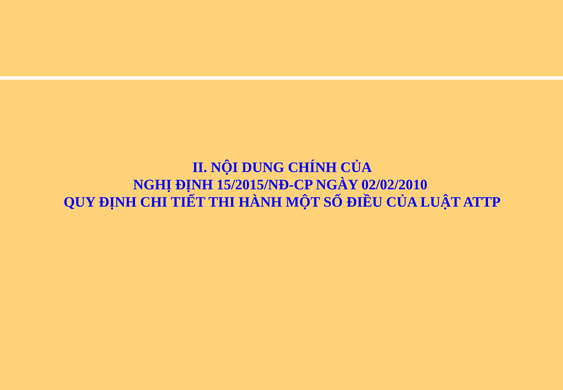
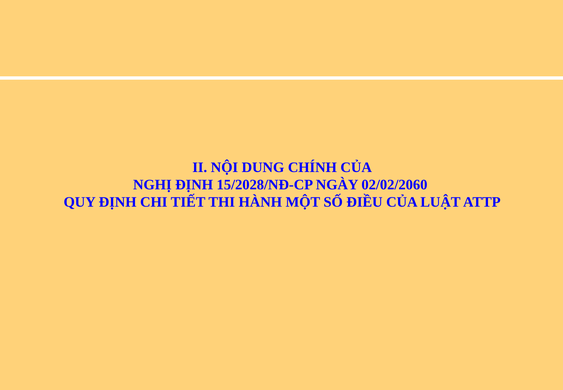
15/2015/NĐ-CP: 15/2015/NĐ-CP -> 15/2028/NĐ-CP (265, 185)
02/02/2010: 02/02/2010 -> 02/02/2060 (394, 185)
